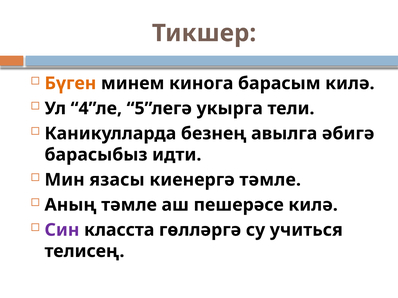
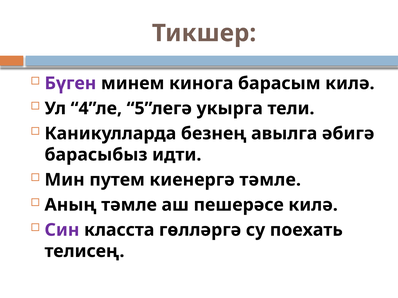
Бүген colour: orange -> purple (70, 83)
язасы: язасы -> путем (117, 180)
учиться: учиться -> поехать (306, 230)
